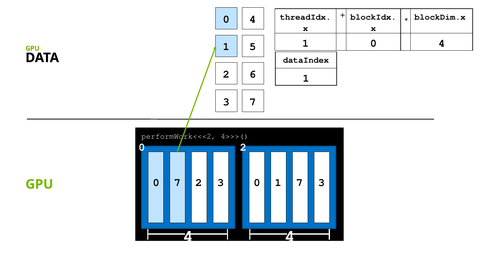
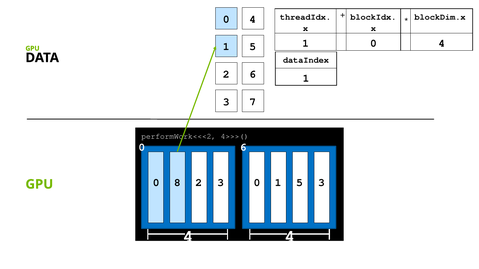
0 2: 2 -> 6 (243, 147)
0 7: 7 -> 8 (177, 183)
1 7: 7 -> 5 (299, 183)
